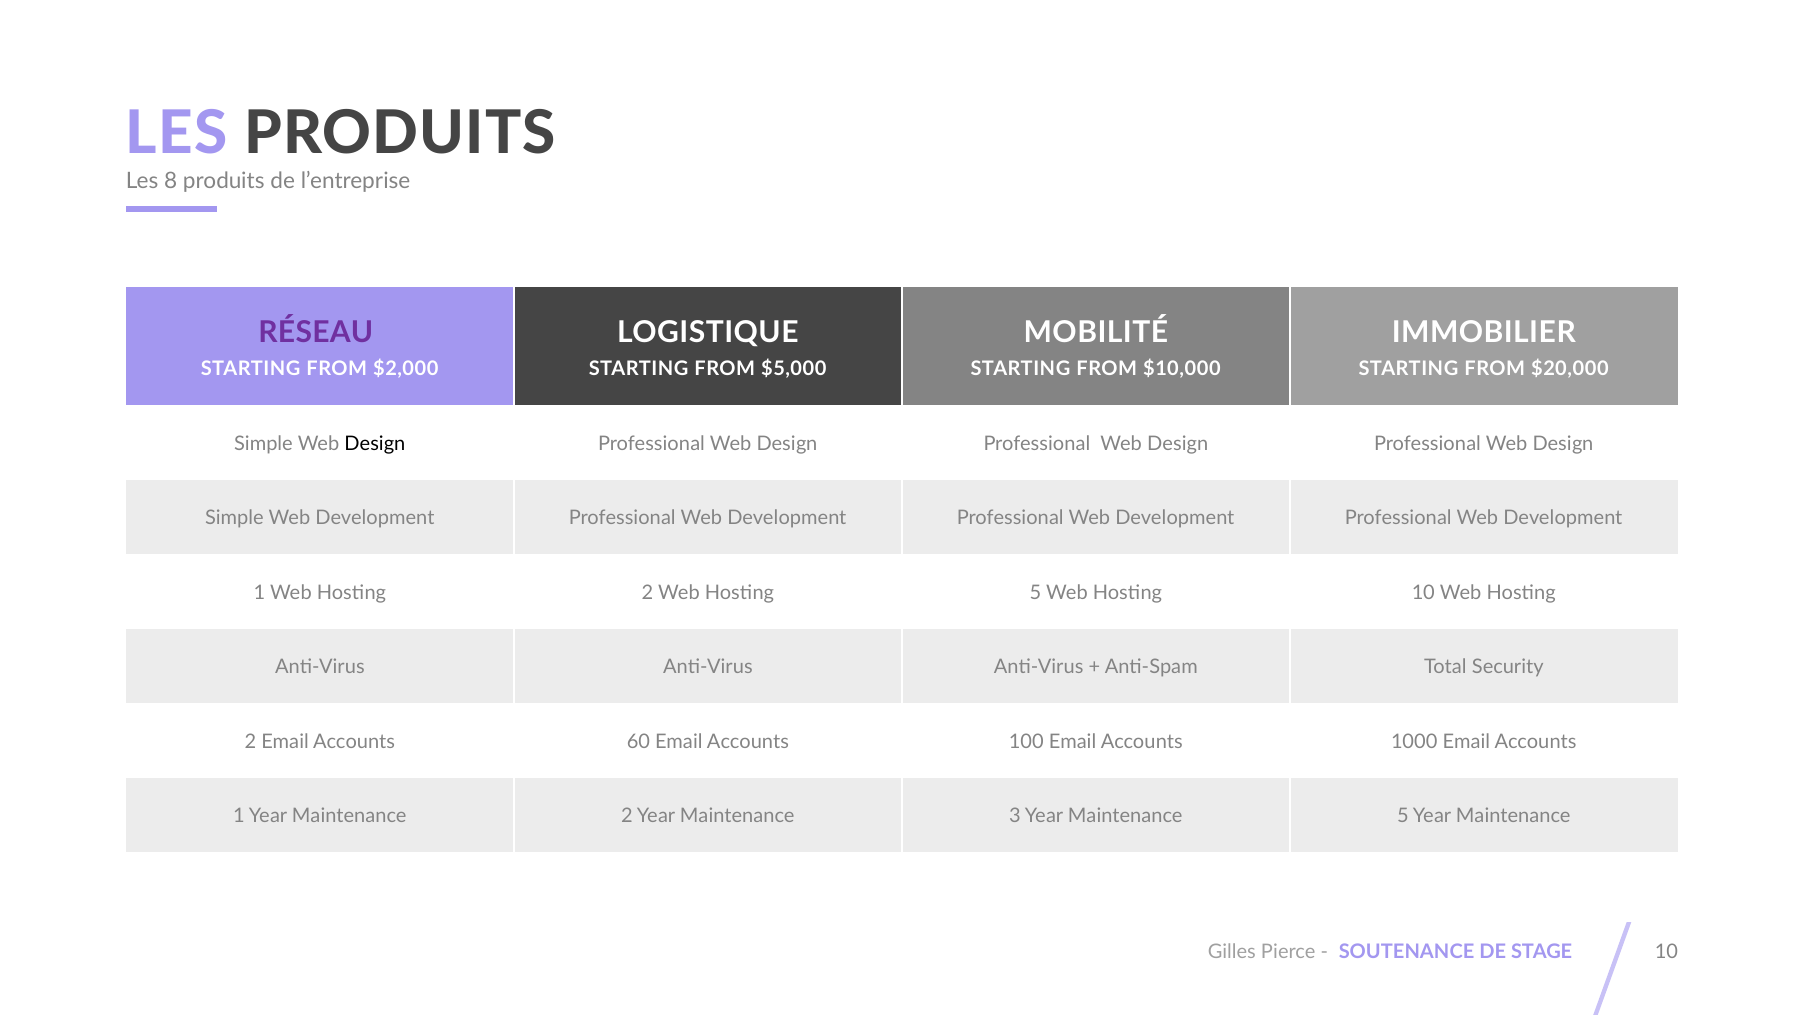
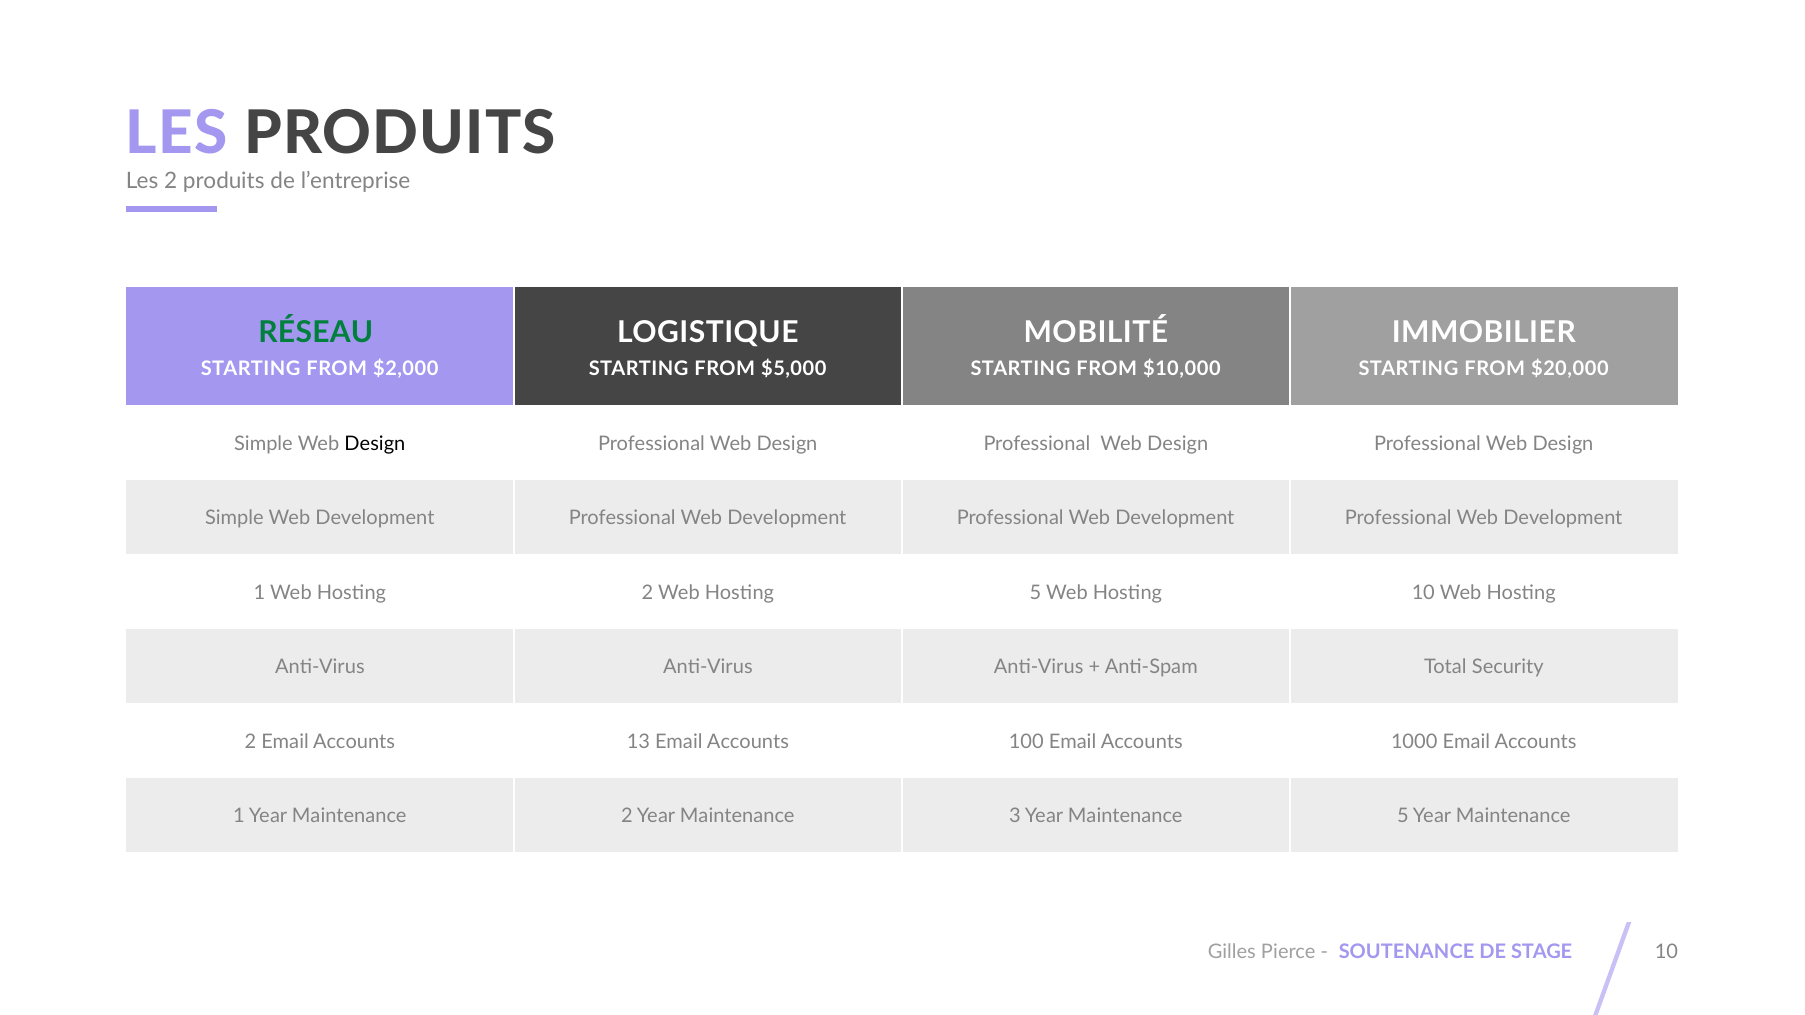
Les 8: 8 -> 2 (171, 181)
RÉSEAU colour: purple -> green (316, 332)
60: 60 -> 13 (638, 742)
